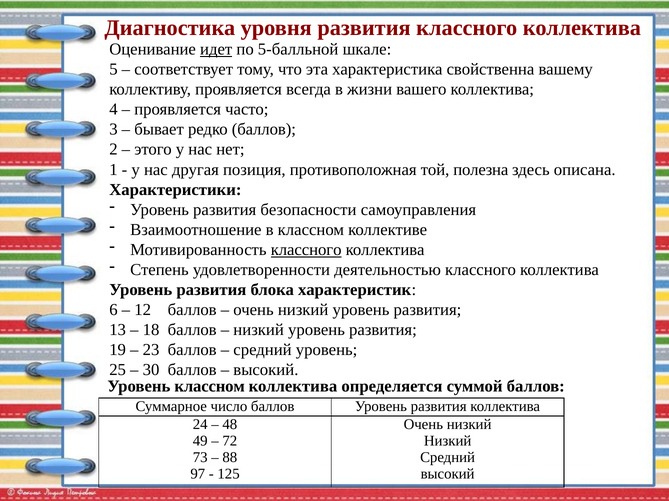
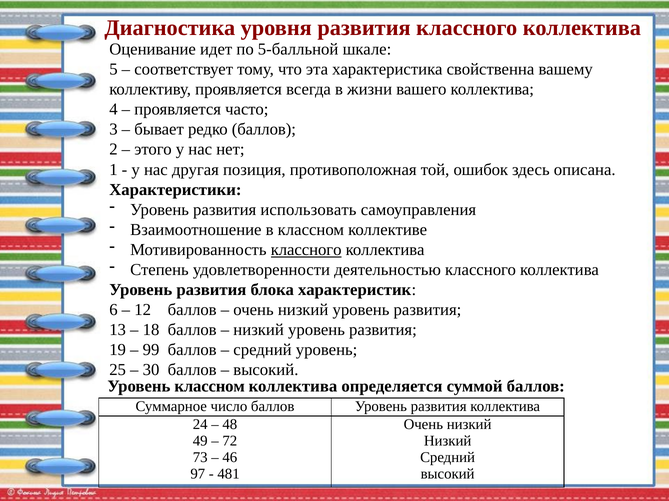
идет underline: present -> none (216, 49)
полезна: полезна -> ошибок (481, 170)
безопасности: безопасности -> использовать (308, 210)
23: 23 -> 99 (151, 350)
88: 88 -> 46 (230, 458)
125: 125 -> 481 (229, 475)
